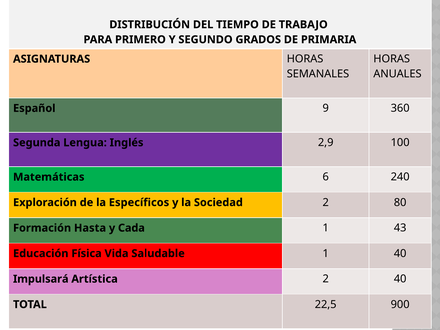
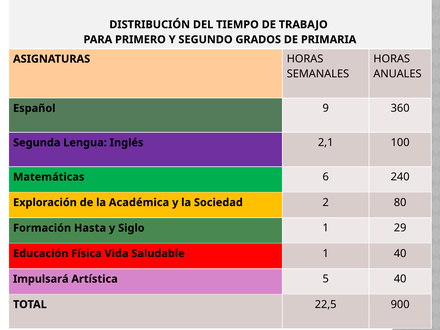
2,9: 2,9 -> 2,1 (326, 143)
Específicos: Específicos -> Académica (139, 202)
Cada: Cada -> Siglo (131, 228)
43: 43 -> 29 (400, 228)
Artística 2: 2 -> 5 (326, 279)
